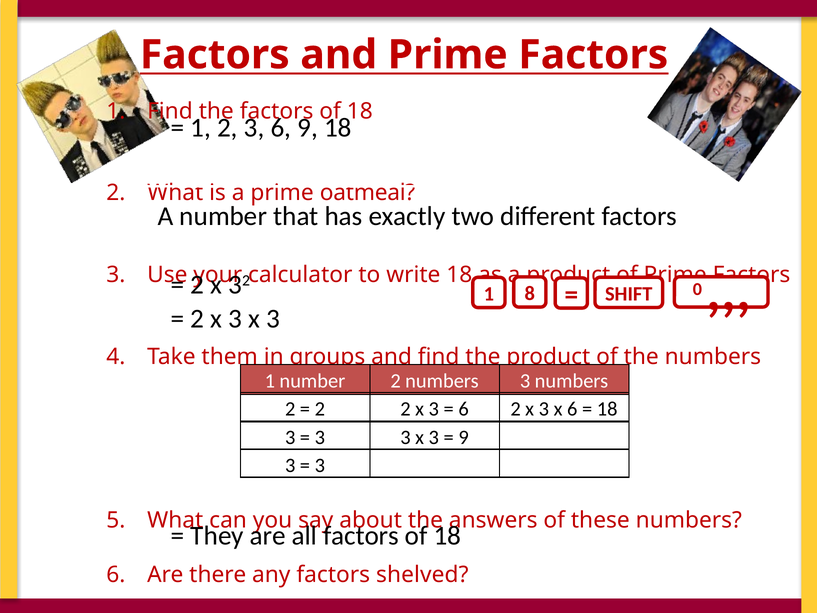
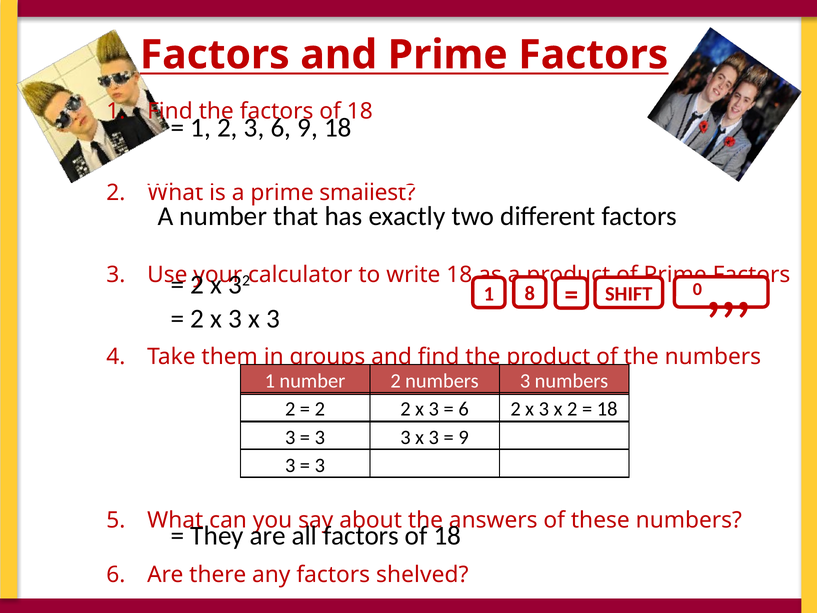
oatmeal: oatmeal -> smallest (368, 193)
x 6: 6 -> 2 (572, 409)
